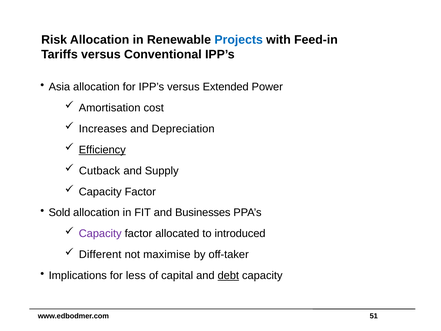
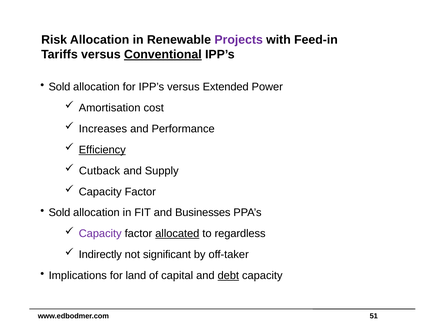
Projects colour: blue -> purple (239, 40)
Conventional underline: none -> present (163, 55)
Asia: Asia -> Sold (59, 87)
Depreciation: Depreciation -> Performance (183, 129)
allocated underline: none -> present (177, 233)
introduced: introduced -> regardless (240, 233)
Different: Different -> Indirectly (100, 254)
maximise: maximise -> significant (167, 254)
less: less -> land (136, 275)
